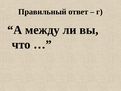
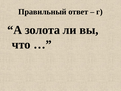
между: между -> золота (42, 30)
